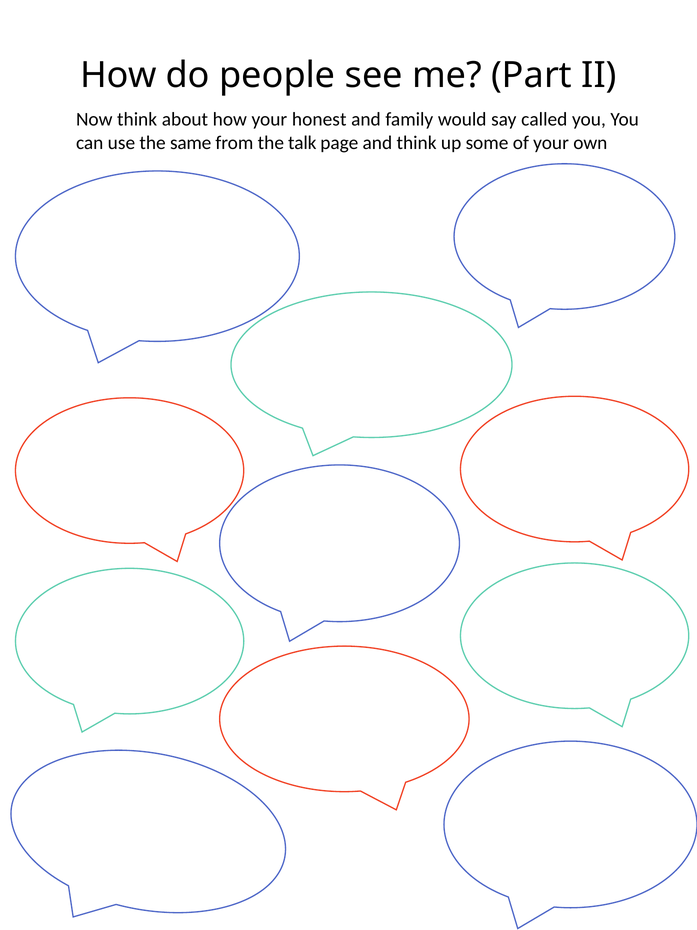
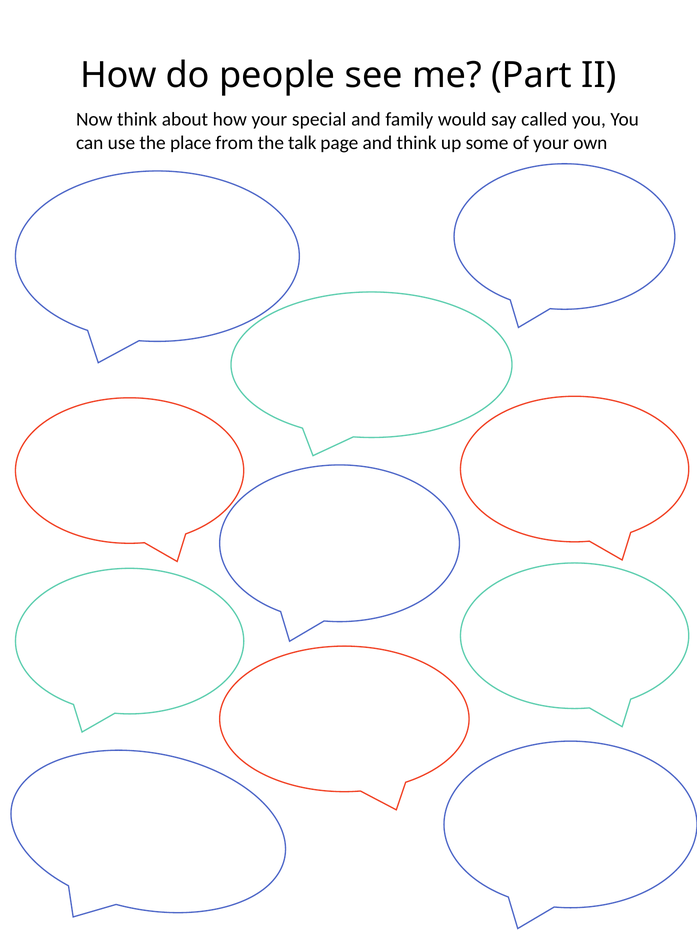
honest: honest -> special (319, 119)
same: same -> place (191, 143)
